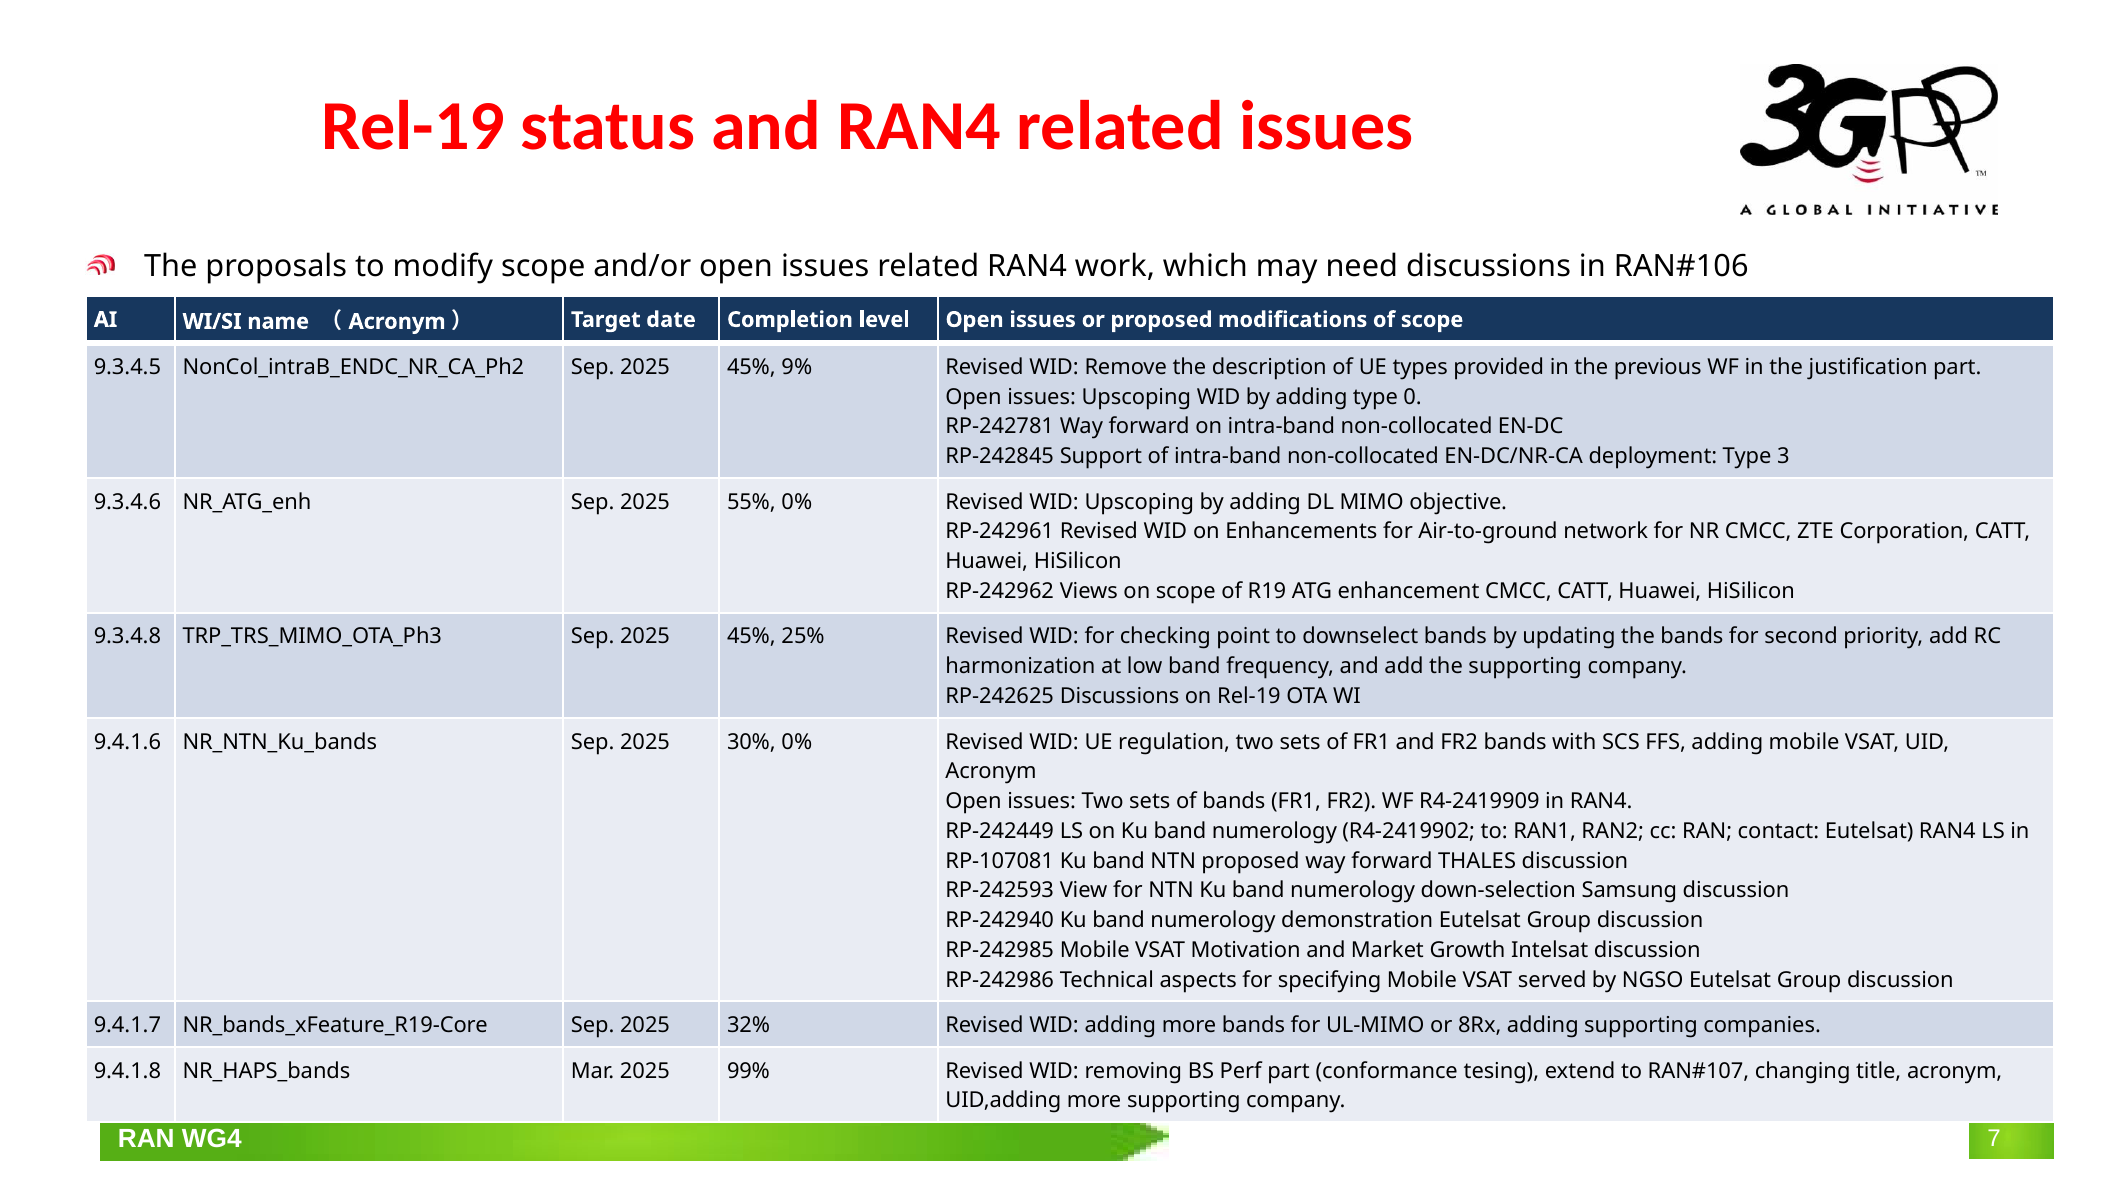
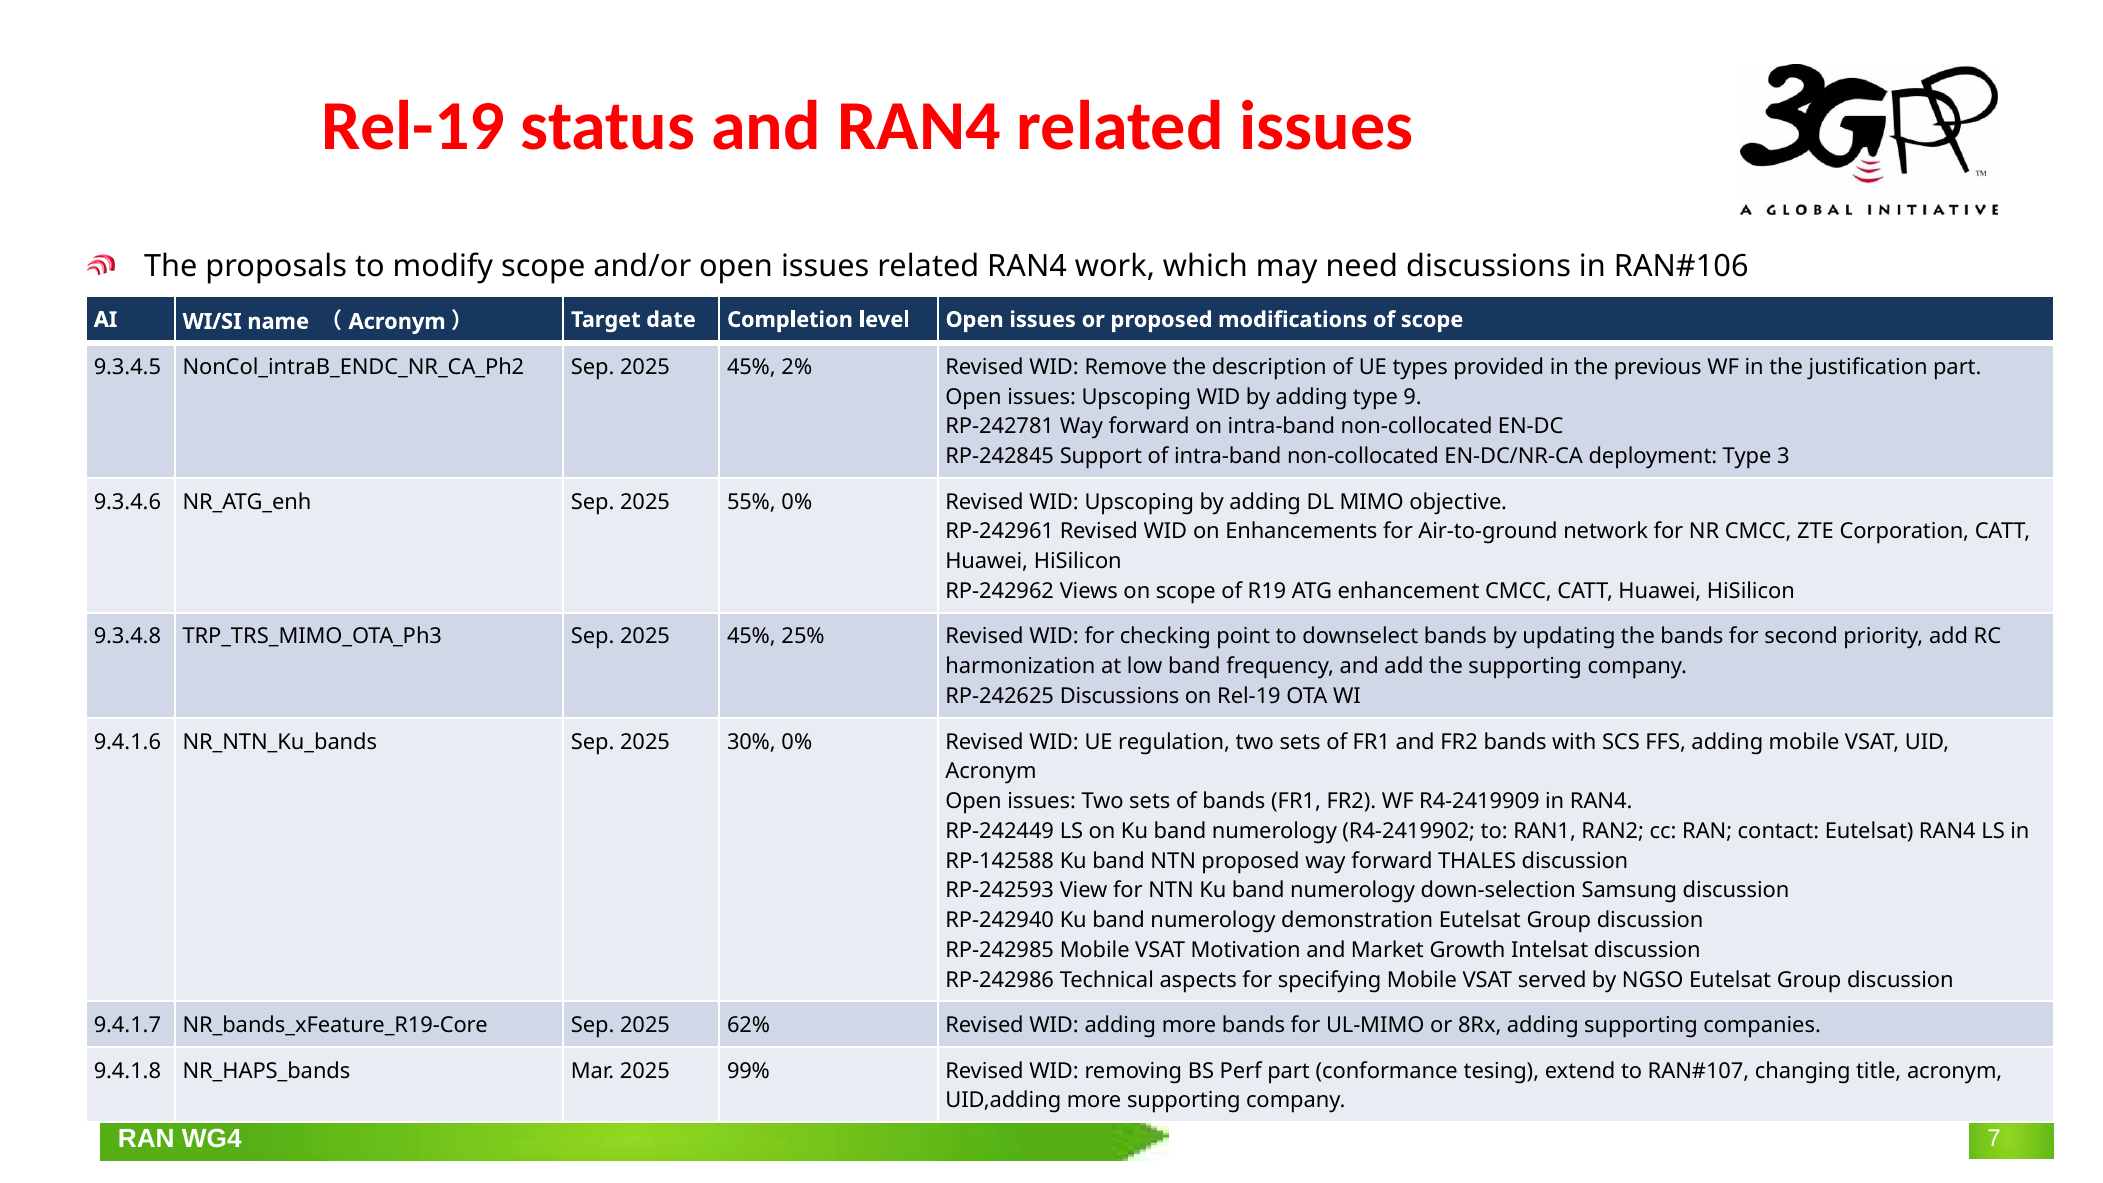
9%: 9% -> 2% (797, 367)
0: 0 -> 9 (1413, 397)
RP-107081: RP-107081 -> RP-142588 (1000, 861)
32%: 32% -> 62% (749, 1025)
